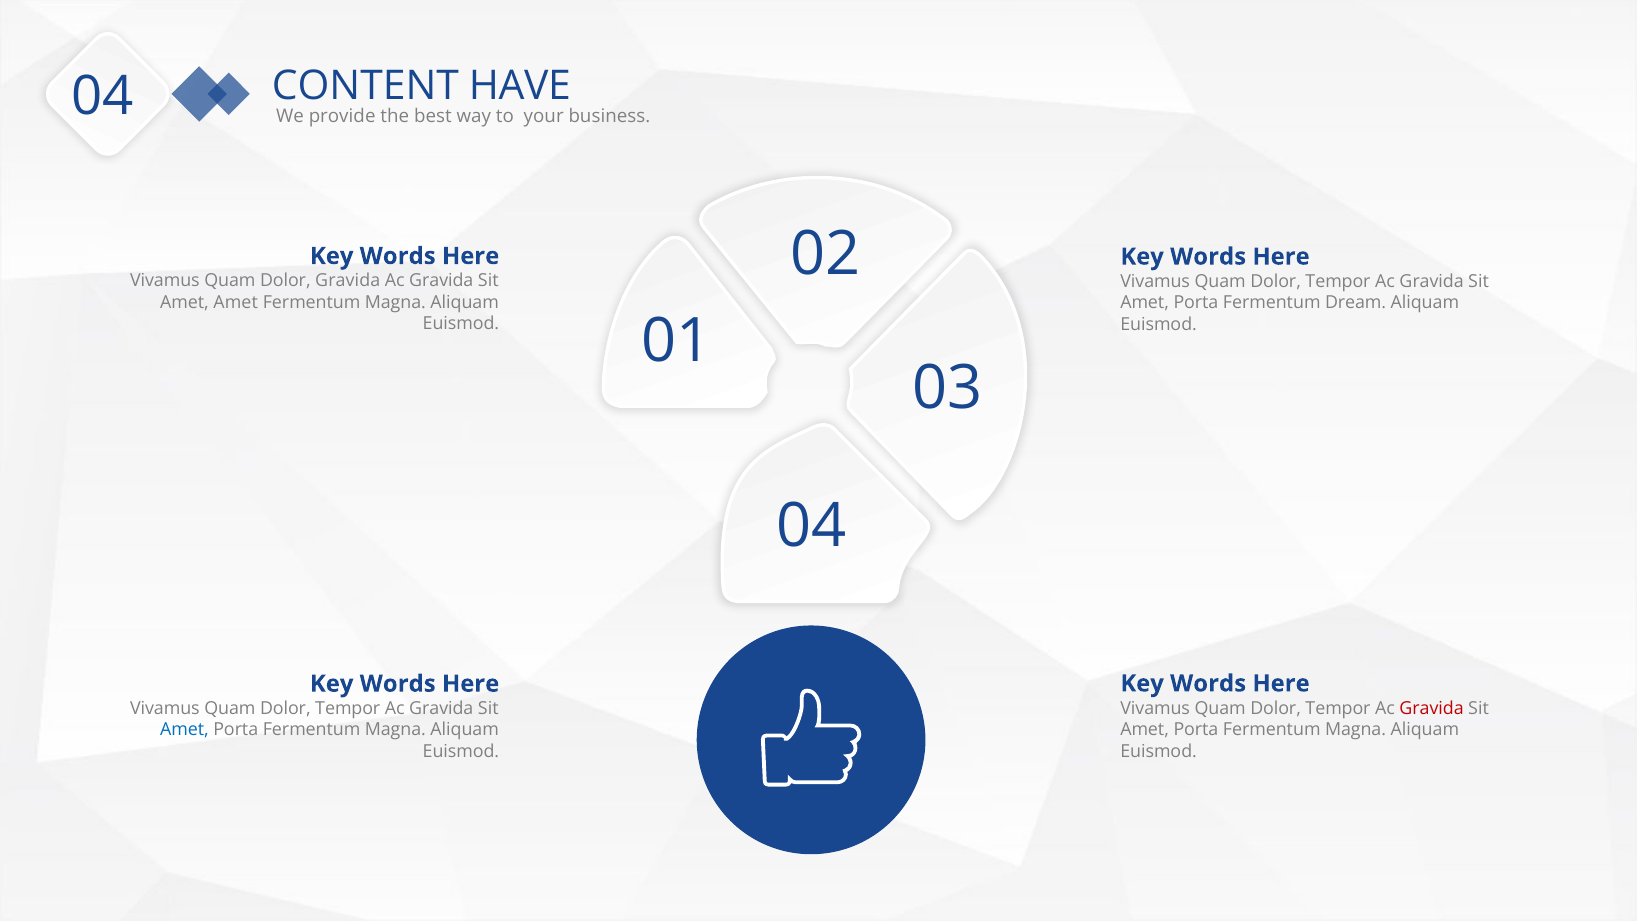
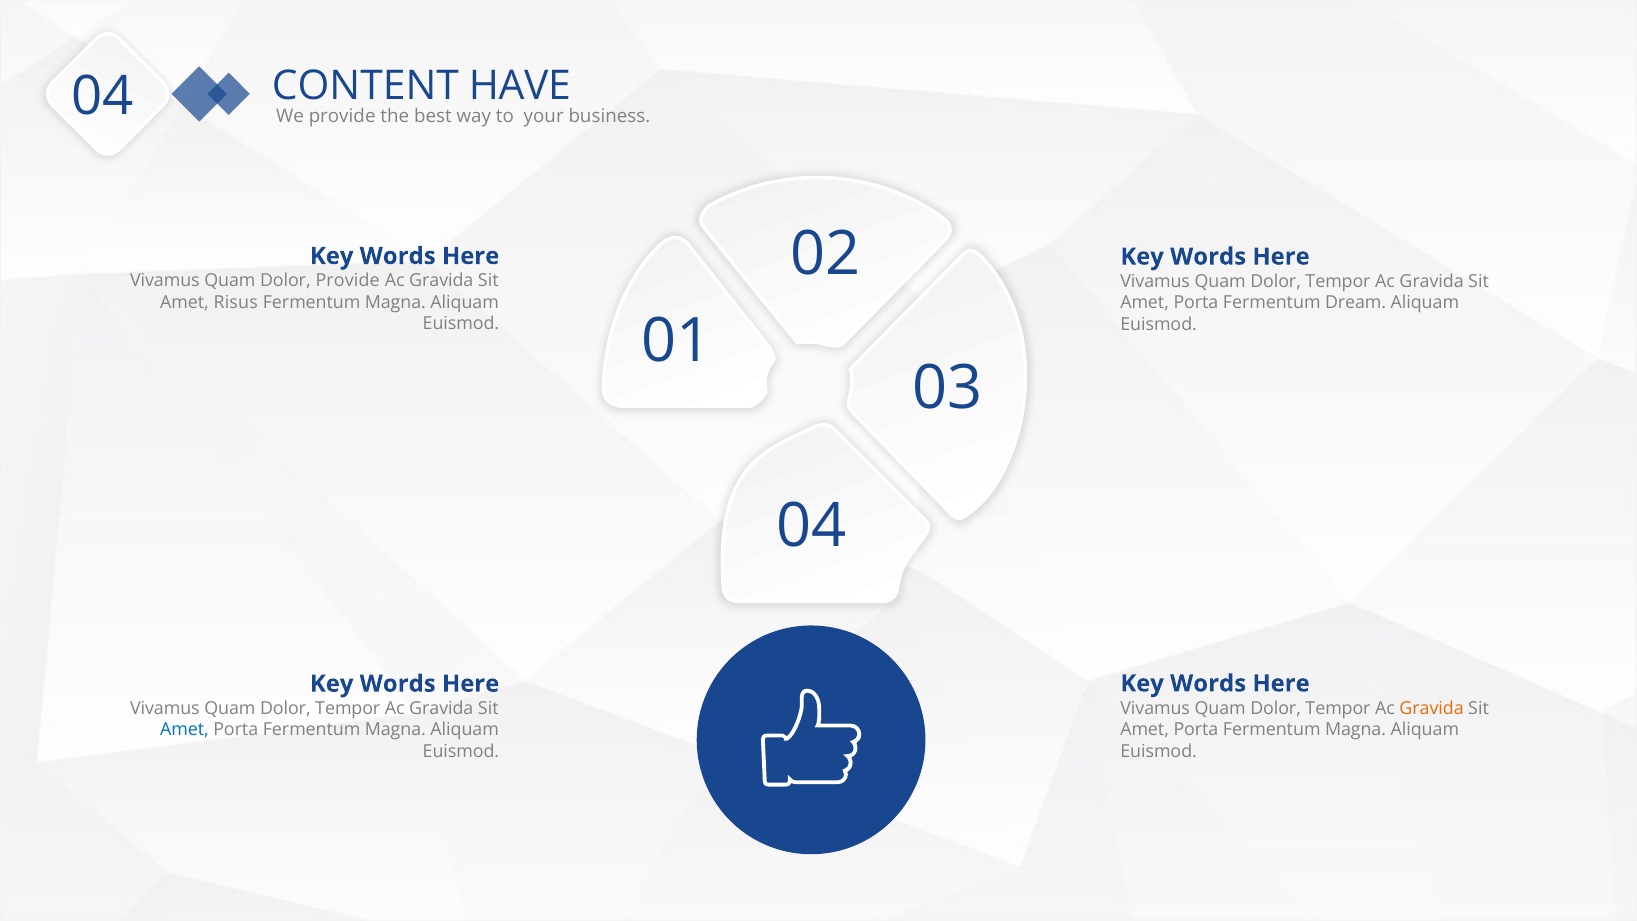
Dolor Gravida: Gravida -> Provide (348, 281)
Amet Amet: Amet -> Risus (236, 302)
Gravida colour: red -> orange (1432, 708)
